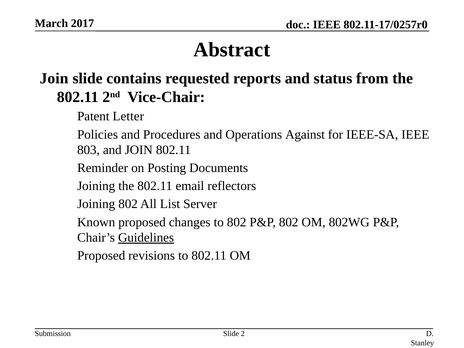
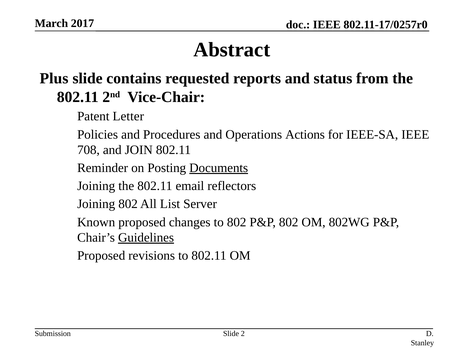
Join: Join -> Plus (54, 78)
Against: Against -> Actions (305, 134)
803: 803 -> 708 (88, 150)
Documents underline: none -> present (219, 168)
